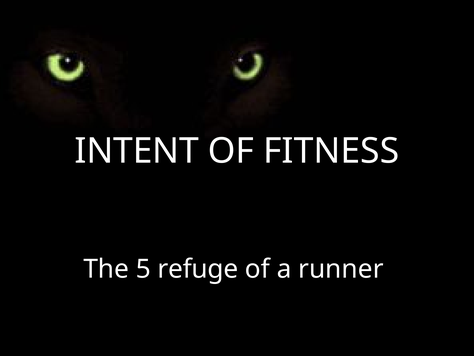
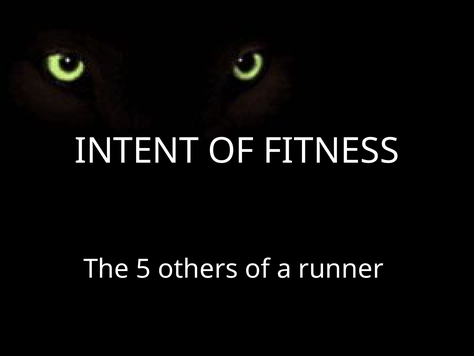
refuge: refuge -> others (198, 269)
